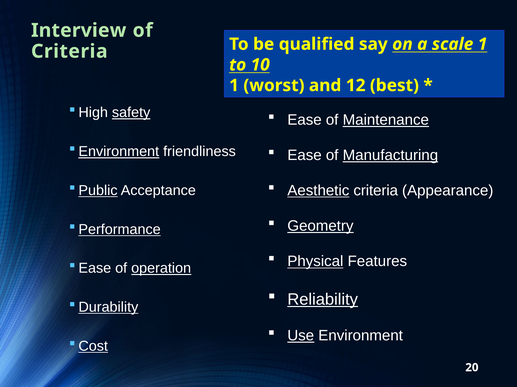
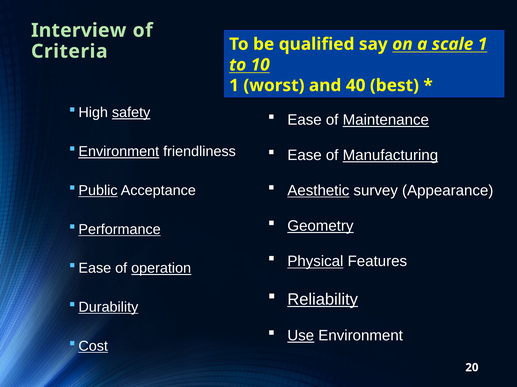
12: 12 -> 40 (356, 86)
Aesthetic criteria: criteria -> survey (376, 191)
